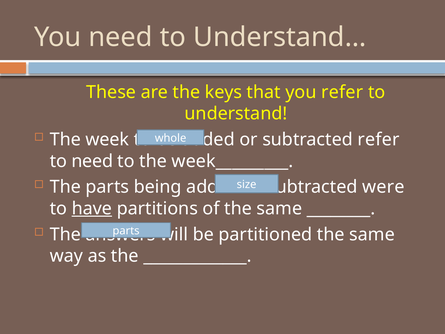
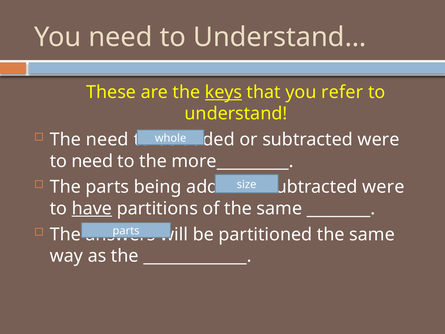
keys underline: none -> present (223, 92)
The week: week -> need (107, 139)
refer: refer -> were (379, 139)
week_________: week_________ -> more_________ (233, 161)
